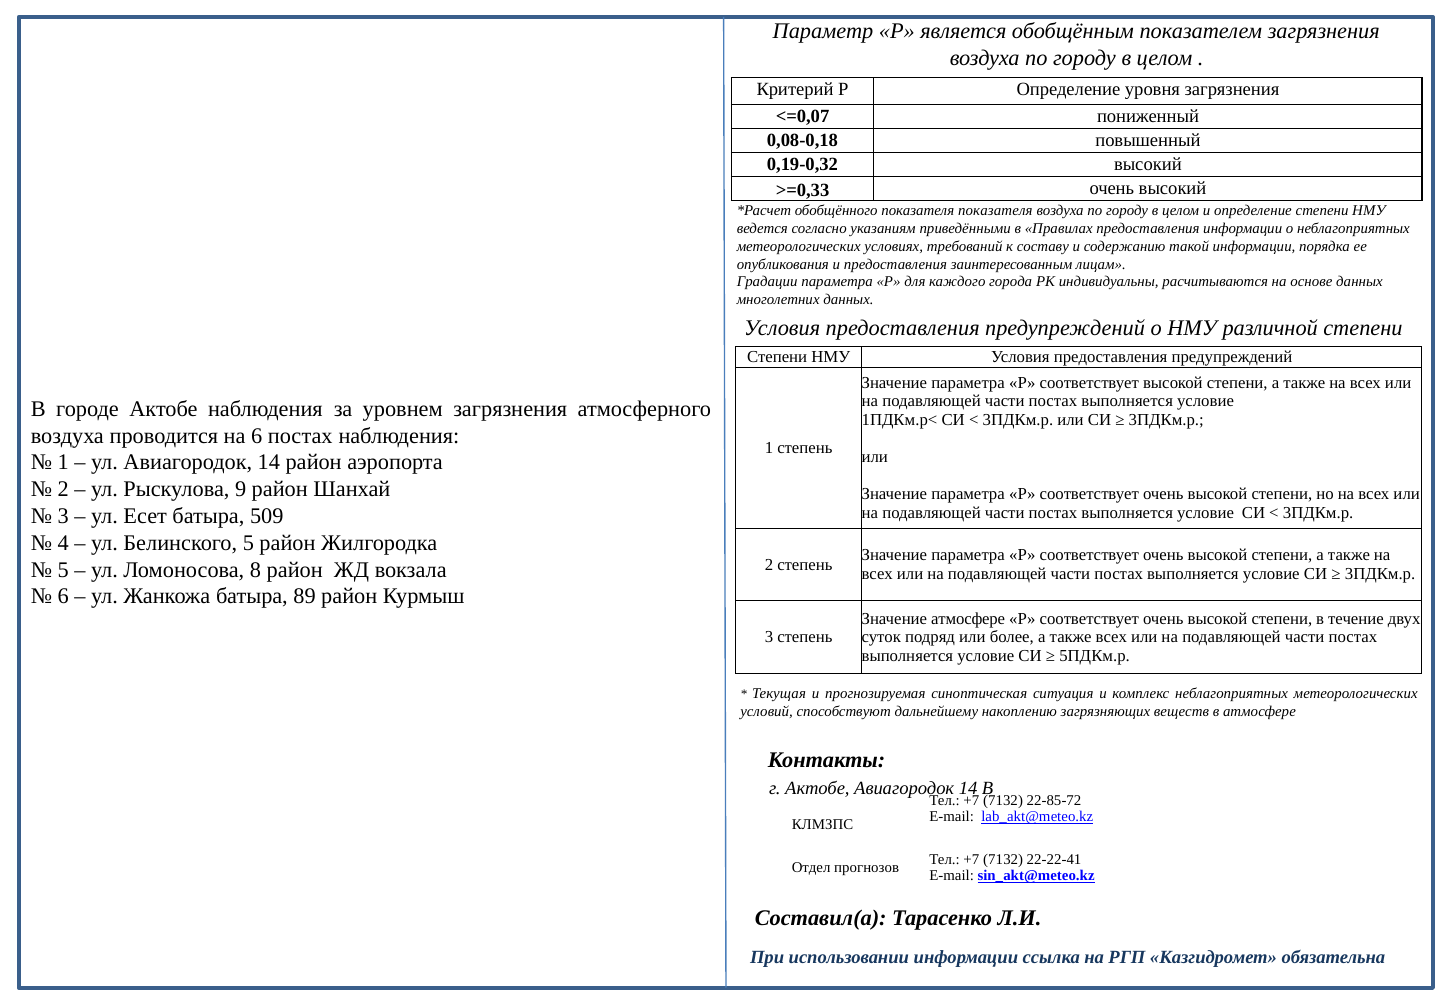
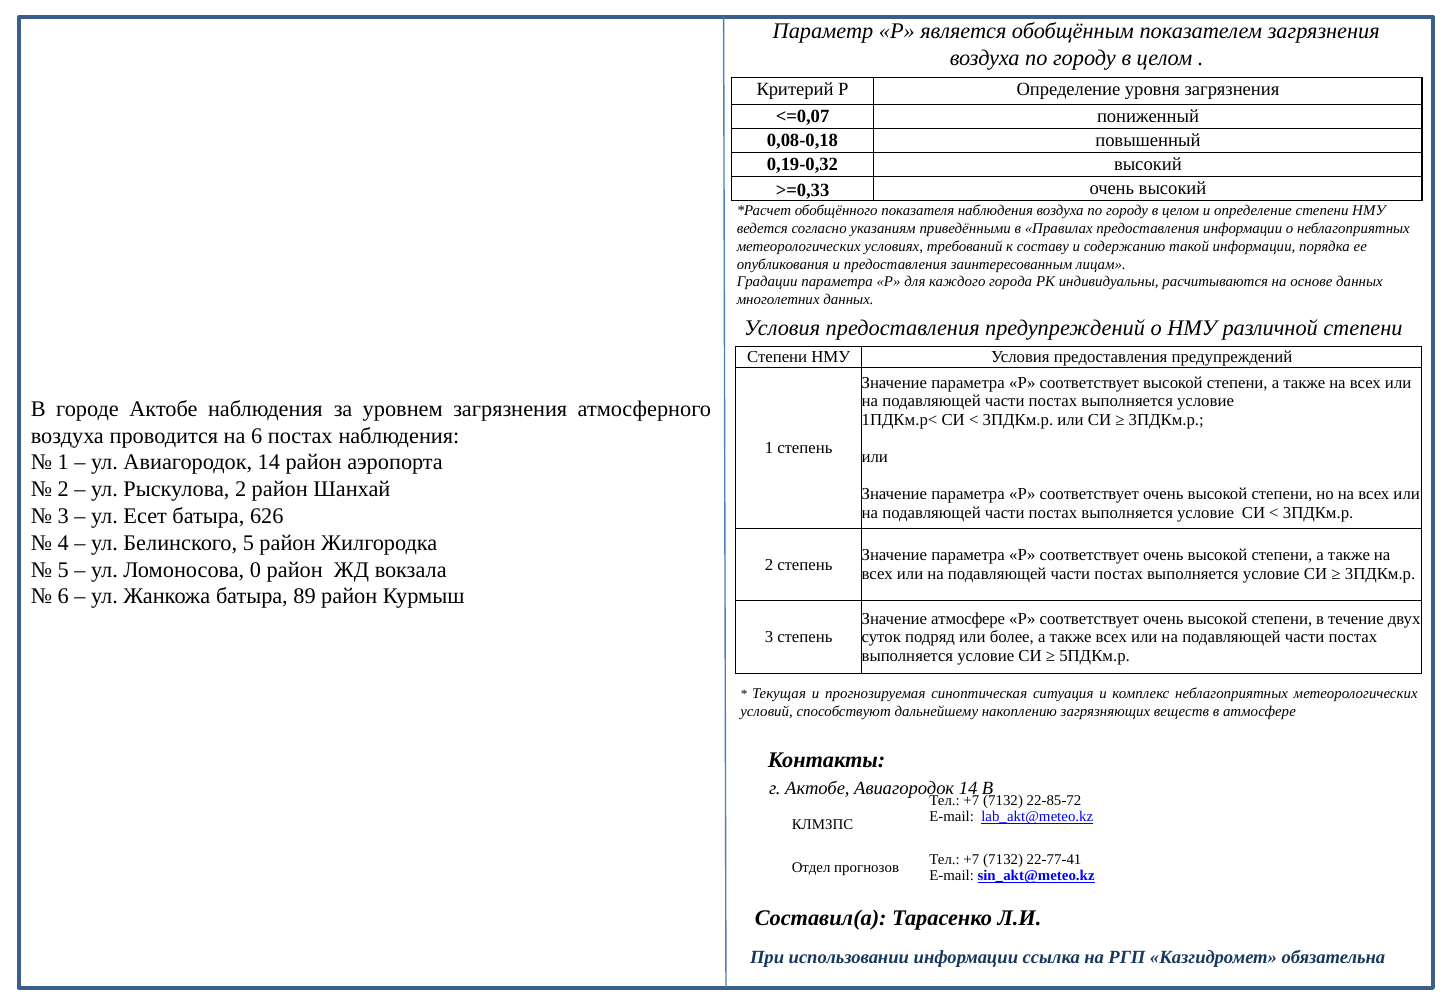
показателя показателя: показателя -> наблюдения (995, 211)
Рыскулова 9: 9 -> 2 (241, 489)
509: 509 -> 626 (267, 516)
8: 8 -> 0 (255, 570)
22-22-41: 22-22-41 -> 22-77-41 (1054, 859)
